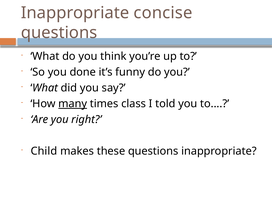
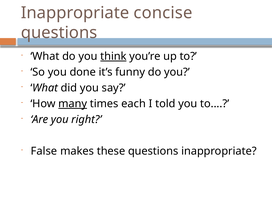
think underline: none -> present (113, 56)
class: class -> each (134, 104)
Child: Child -> False (44, 151)
